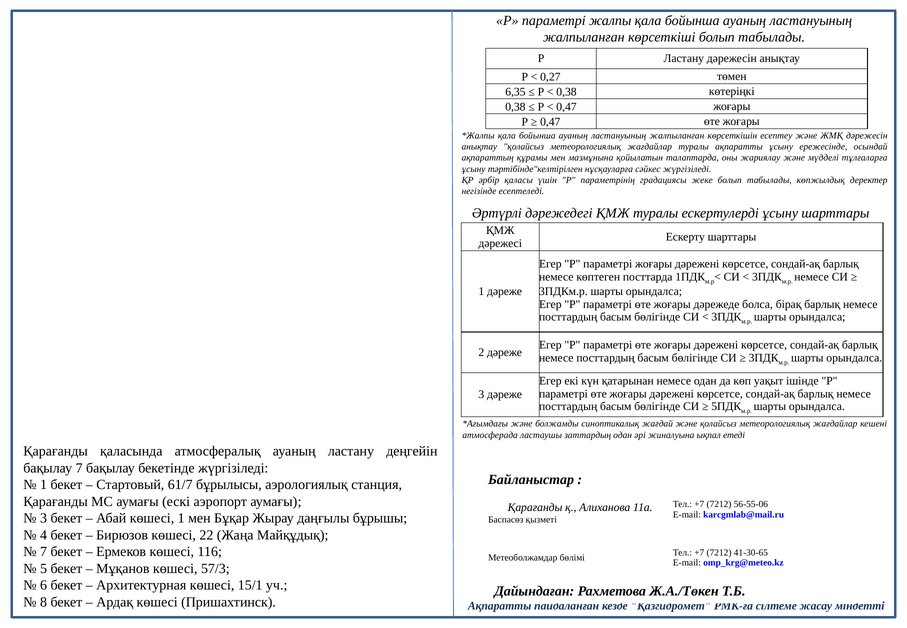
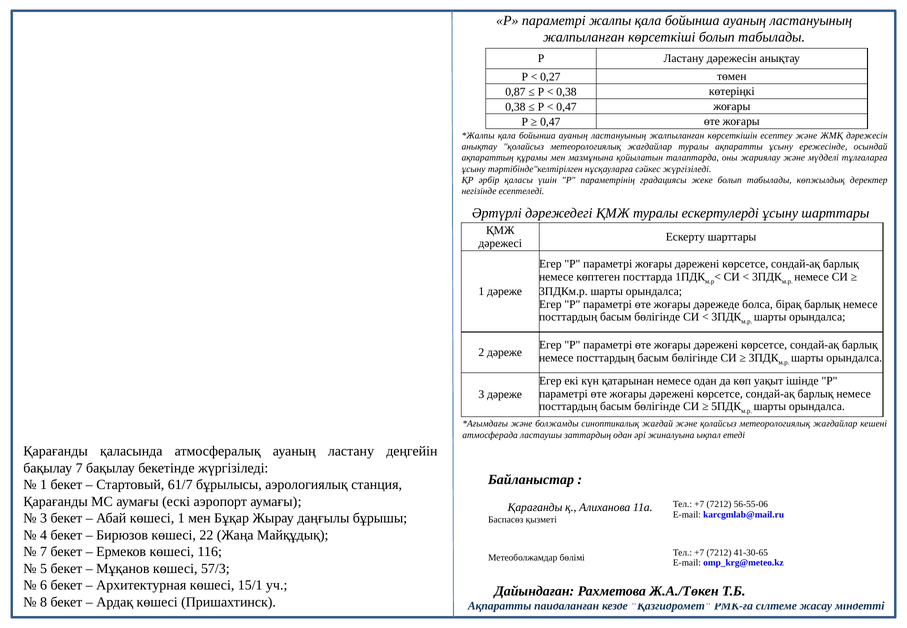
6,35: 6,35 -> 0,87 (515, 92)
